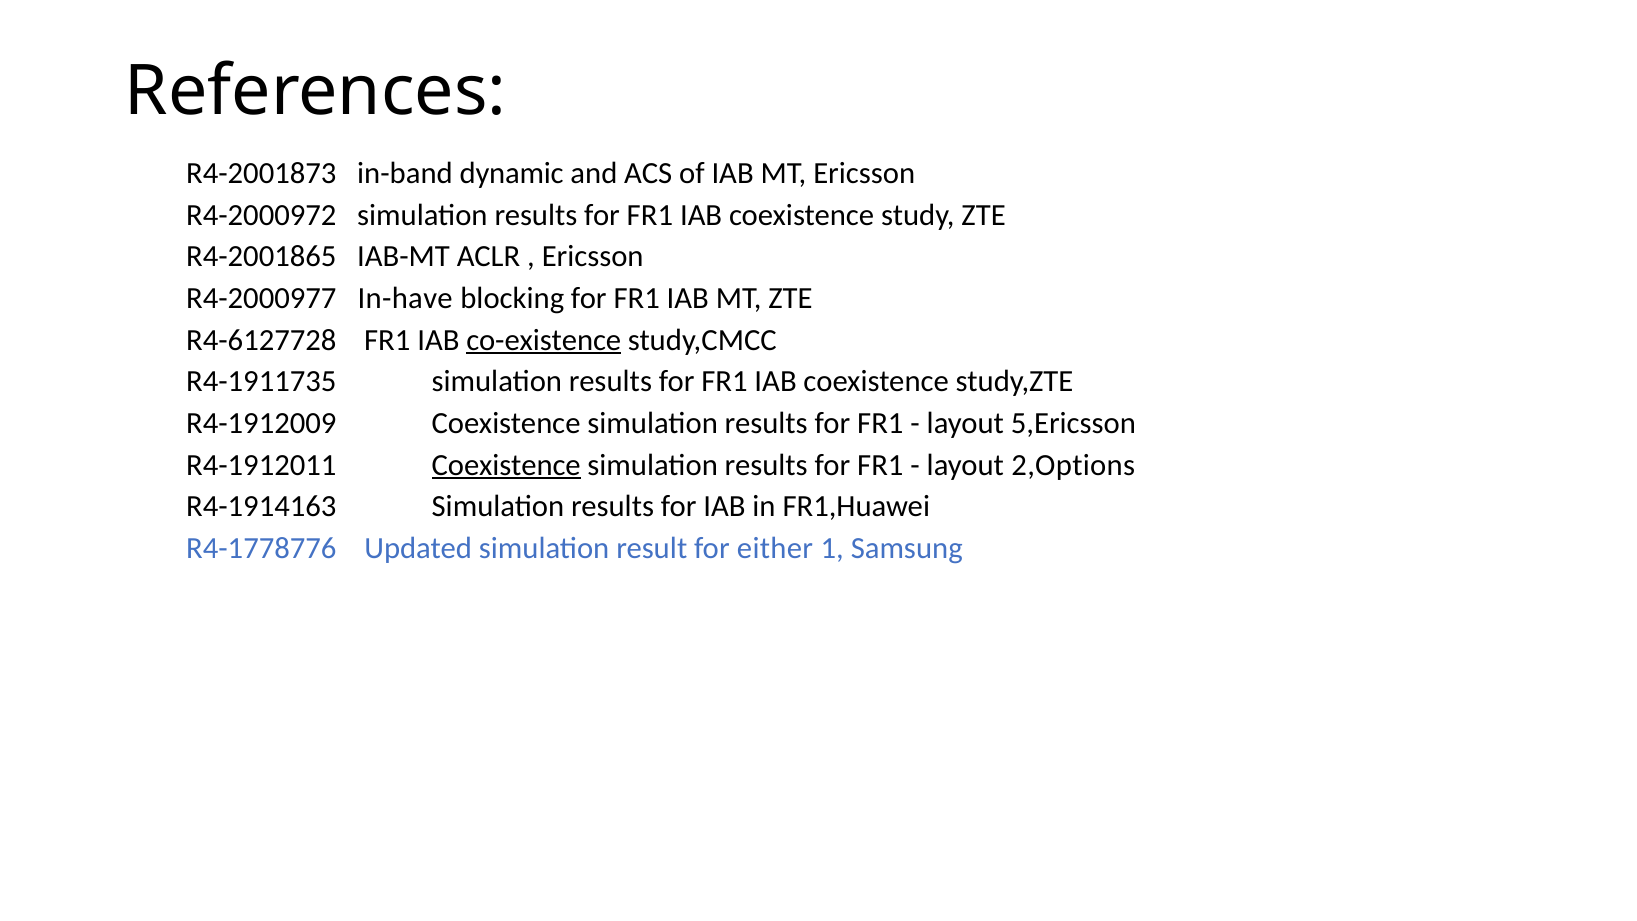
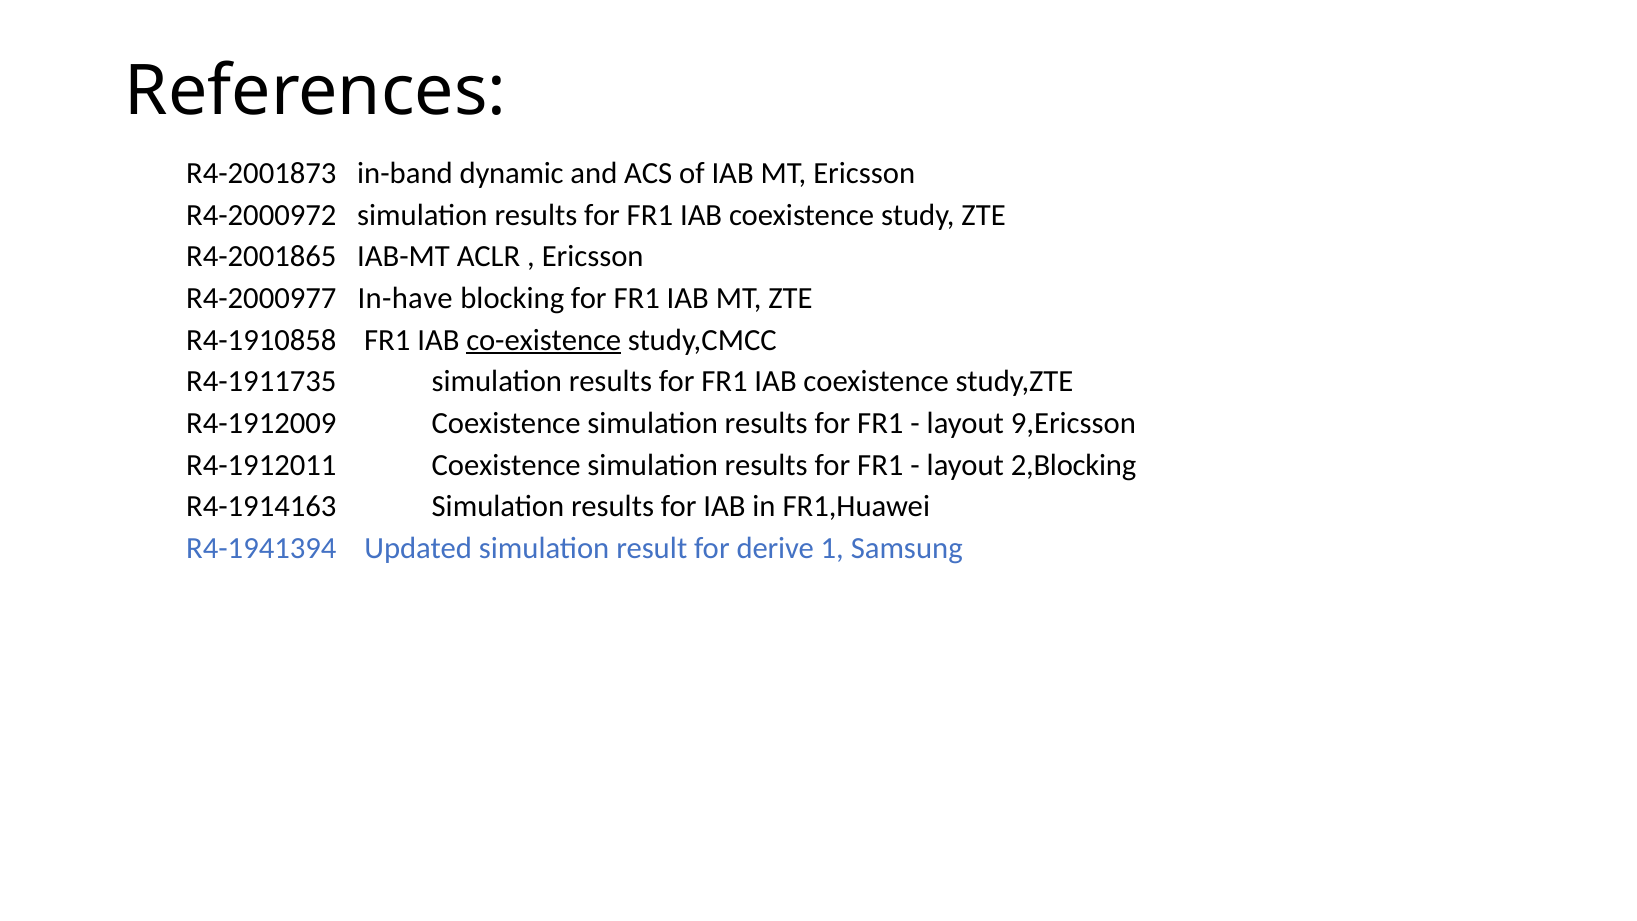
R4-6127728: R4-6127728 -> R4-1910858 (261, 340)
5,Ericsson: 5,Ericsson -> 9,Ericsson (1073, 423)
Coexistence underline: present -> none (506, 465)
2,Options: 2,Options -> 2,Blocking (1074, 465)
R4-1778776: R4-1778776 -> R4-1941394 (261, 548)
either: either -> derive (775, 548)
